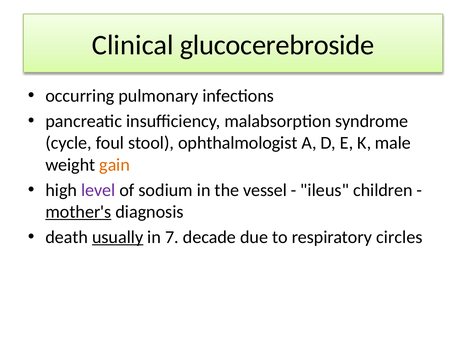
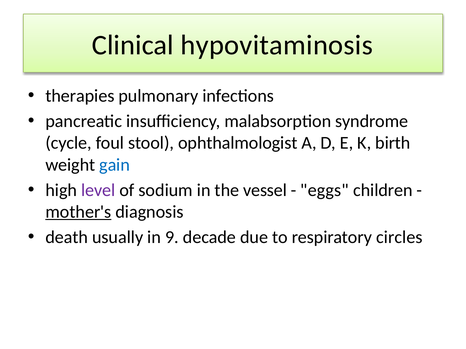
glucocerebroside: glucocerebroside -> hypovitaminosis (277, 45)
occurring: occurring -> therapies (80, 96)
male: male -> birth (393, 143)
gain colour: orange -> blue (115, 165)
ileus: ileus -> eggs (325, 190)
usually underline: present -> none (118, 237)
7: 7 -> 9 (172, 237)
